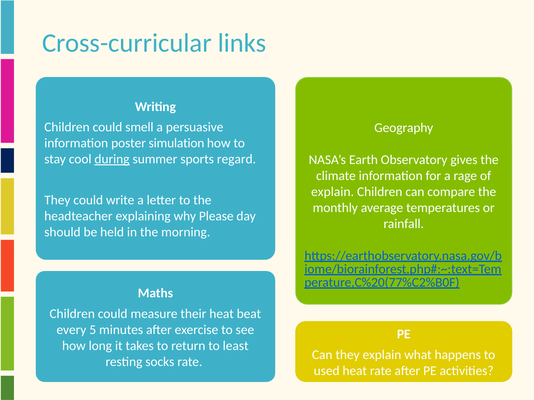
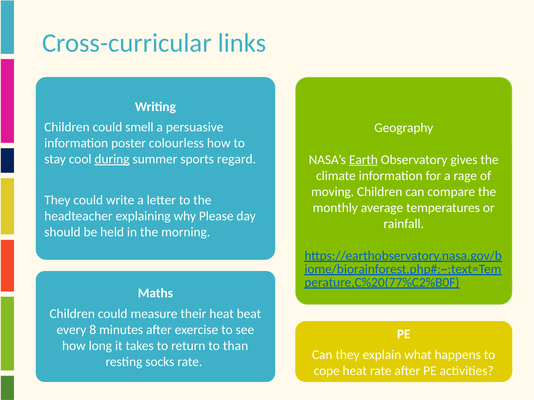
simulation: simulation -> colourless (176, 143)
Earth underline: none -> present (363, 160)
explain: explain -> moving (333, 192)
5: 5 -> 8 (93, 330)
least: least -> than (236, 346)
used: used -> cope (327, 371)
